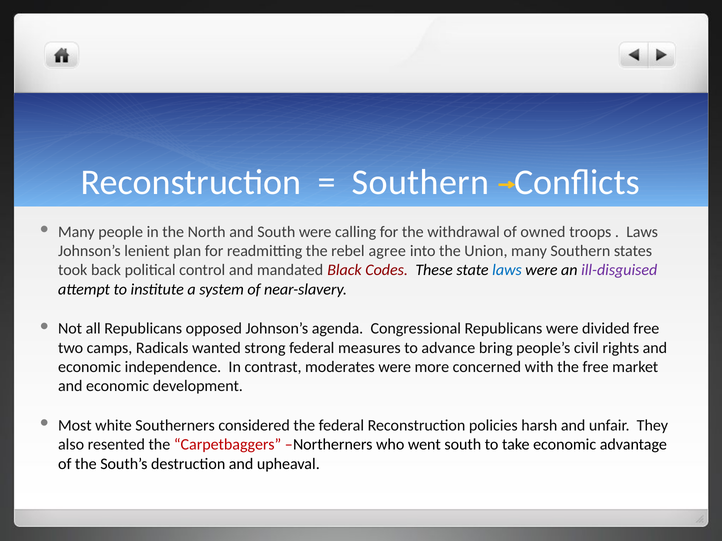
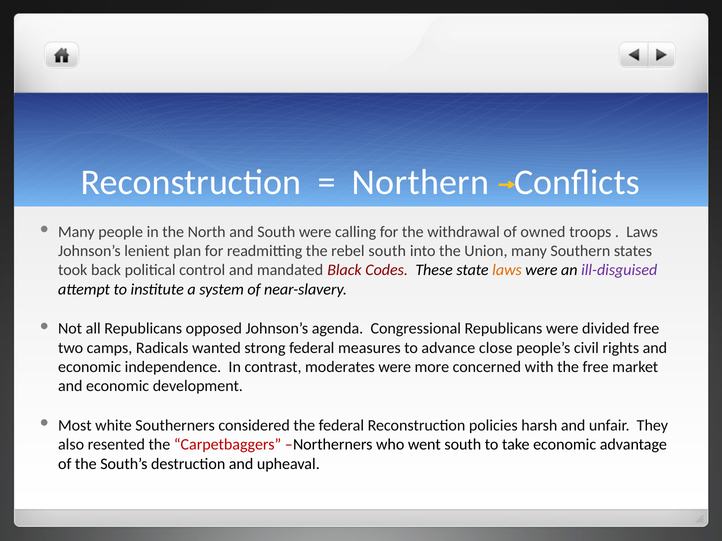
Southern: Southern -> Northern (421, 183)
rebel agree: agree -> south (387, 251)
laws colour: blue -> orange (507, 270)
bring: bring -> close (496, 348)
